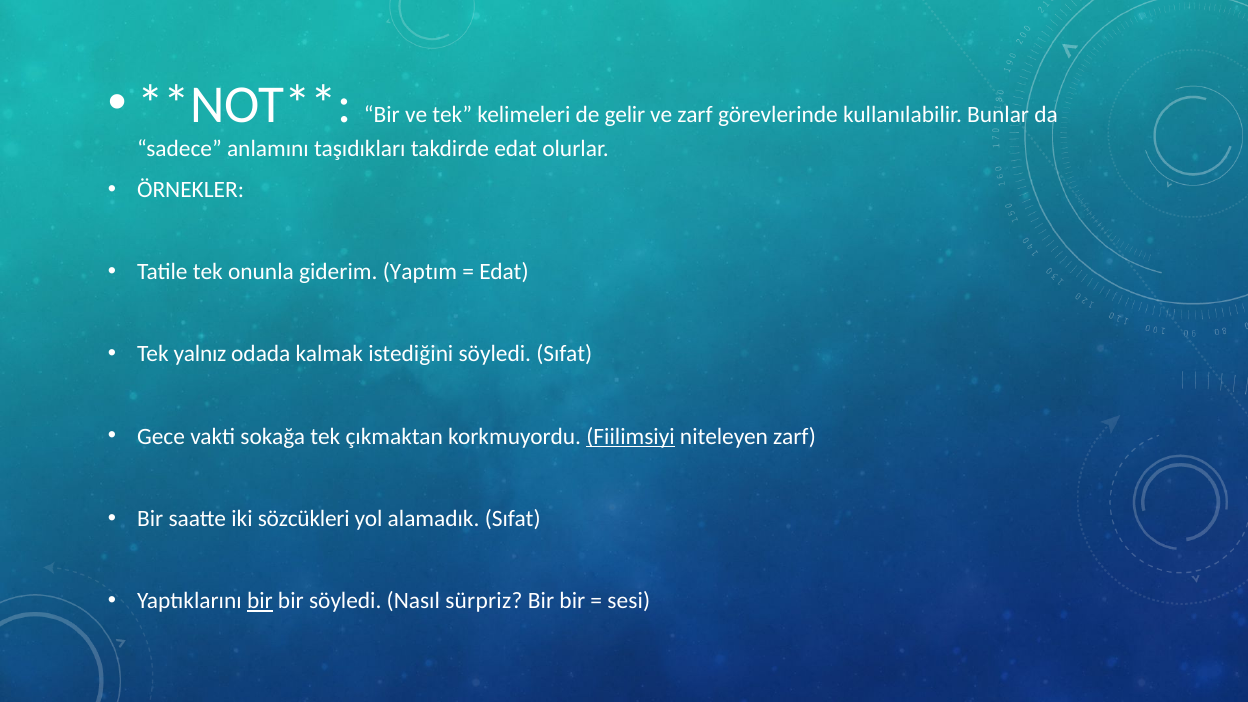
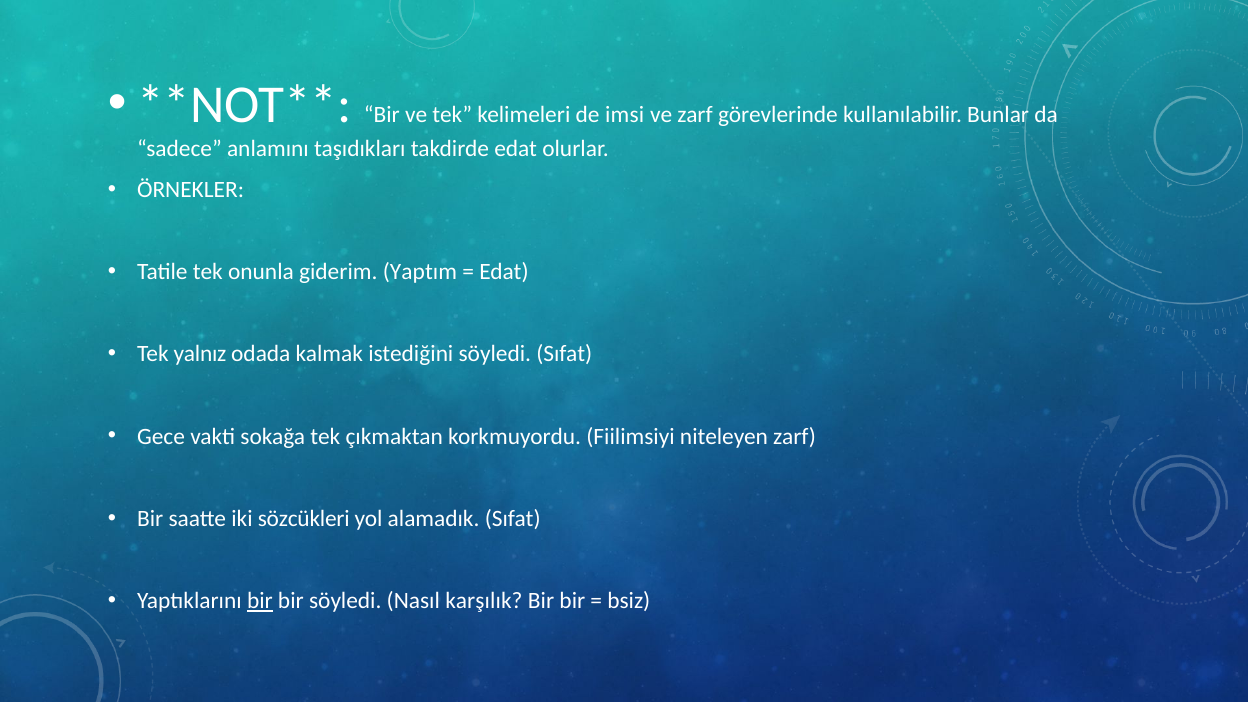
gelir: gelir -> imsi (625, 115)
Fiilimsiyi underline: present -> none (631, 436)
sürpriz: sürpriz -> karşılık (484, 601)
sesi: sesi -> bsiz (629, 601)
